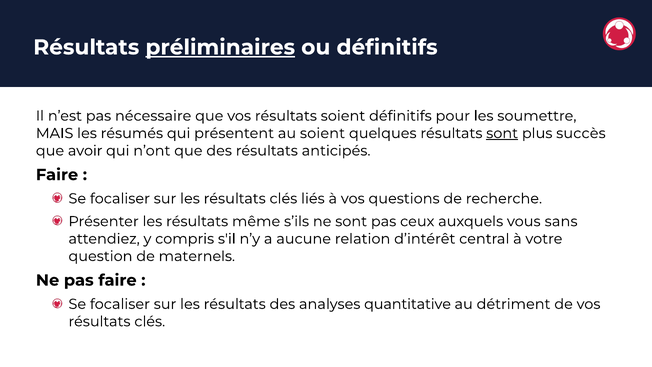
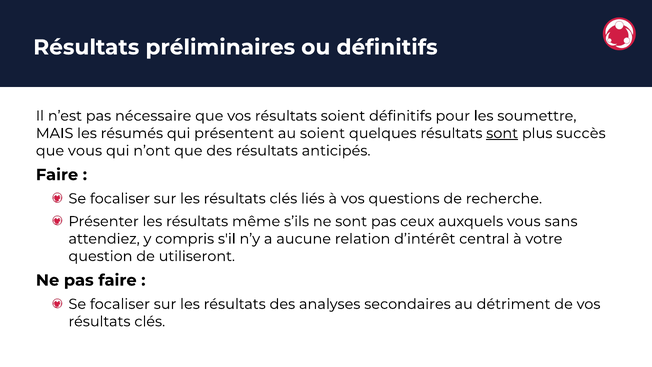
préliminaires underline: present -> none (220, 47)
que avoir: avoir -> vous (85, 151)
maternels: maternels -> utiliseront (197, 256)
quantitative: quantitative -> secondaires (407, 304)
